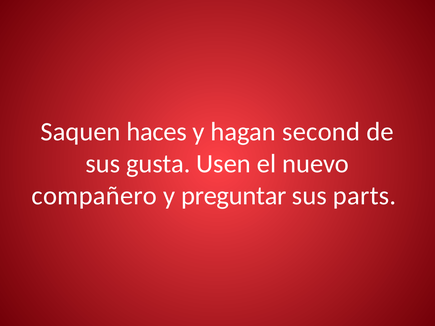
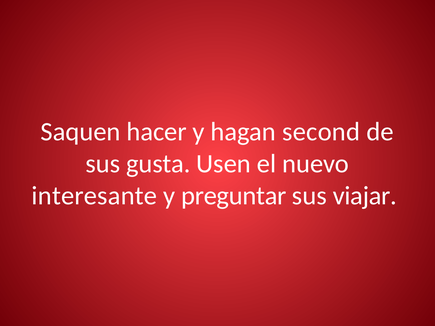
haces: haces -> hacer (157, 132)
compañero: compañero -> interesante (94, 196)
parts: parts -> viajar (365, 196)
